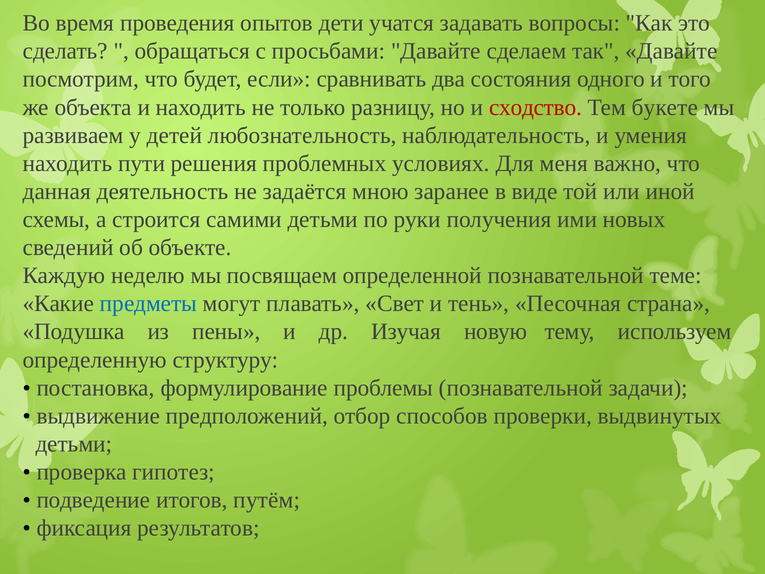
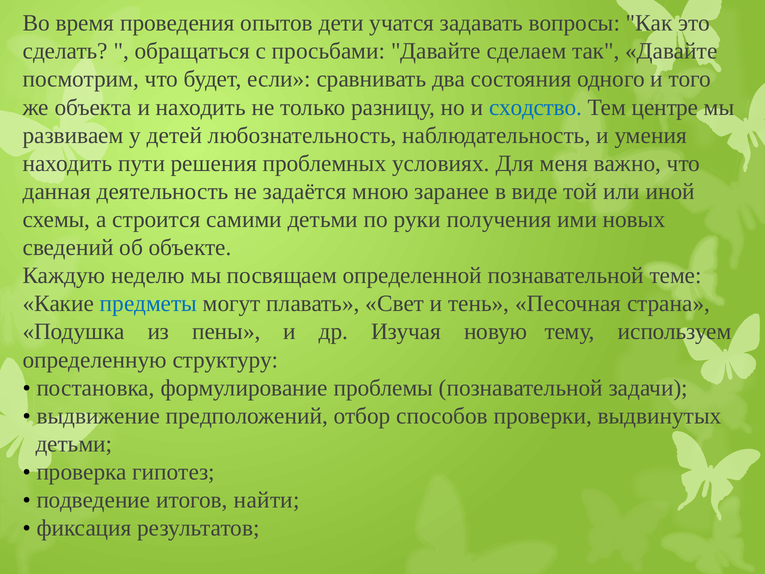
сходство colour: red -> blue (536, 107)
букете: букете -> центре (665, 107)
путём: путём -> найти (267, 500)
